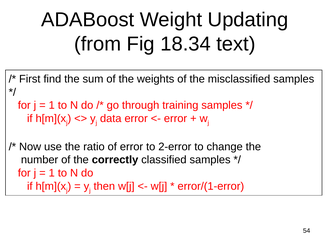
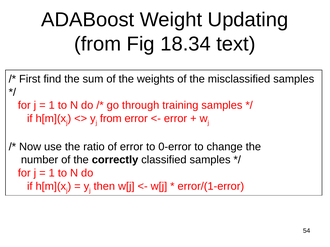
j data: data -> from (111, 119)
2-error: 2-error -> 0-error (175, 147)
